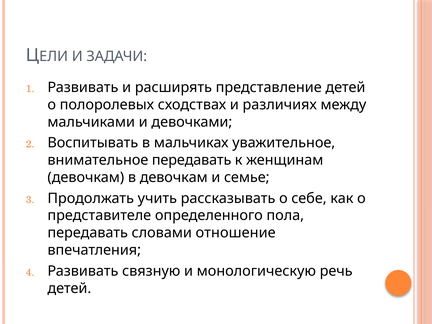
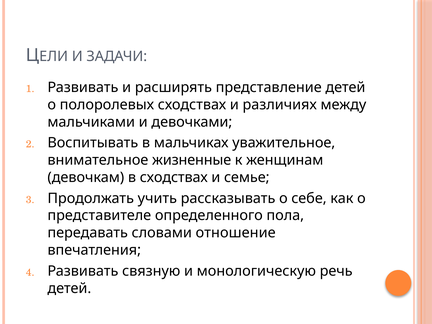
внимательное передавать: передавать -> жизненные (192, 160)
в девочкам: девочкам -> сходствах (174, 177)
